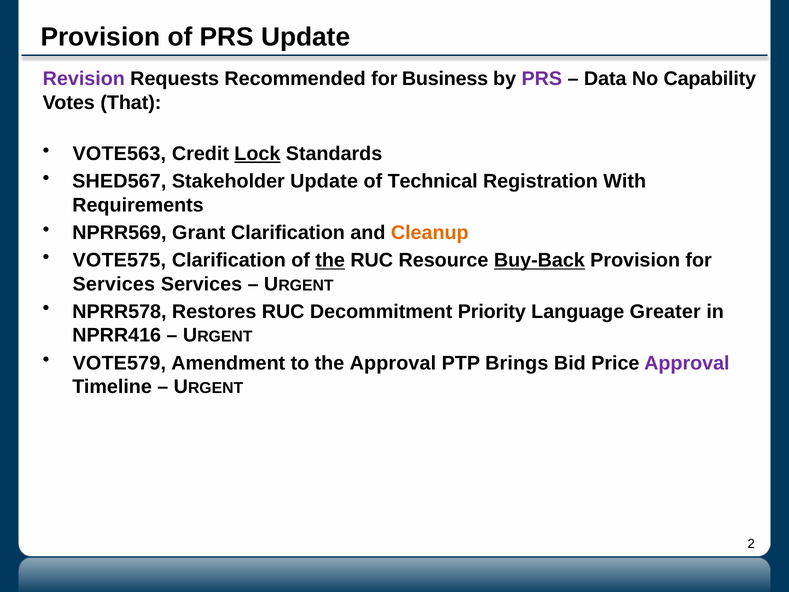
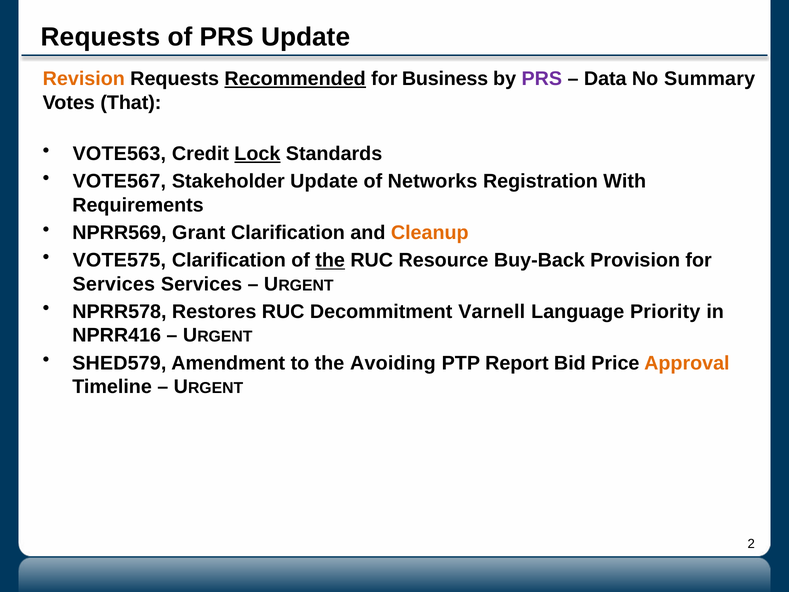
Provision: Provision -> Requests (100, 37)
Revision colour: purple -> orange (84, 79)
Recommended underline: none -> present (295, 79)
Capability: Capability -> Summary (710, 79)
SHED567: SHED567 -> VOTE567 (119, 181)
Technical: Technical -> Networks (433, 181)
Buy-Back underline: present -> none (539, 260)
Priority: Priority -> Varnell (492, 312)
Greater: Greater -> Priority (665, 312)
VOTE579: VOTE579 -> SHED579 (119, 363)
the Approval: Approval -> Avoiding (393, 363)
Brings: Brings -> Report (517, 363)
Approval colour: purple -> orange (687, 363)
